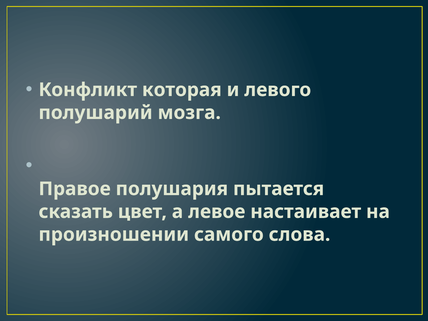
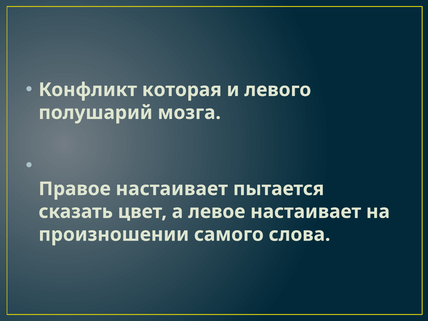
Правое полушария: полушария -> настаивает (172, 189)
